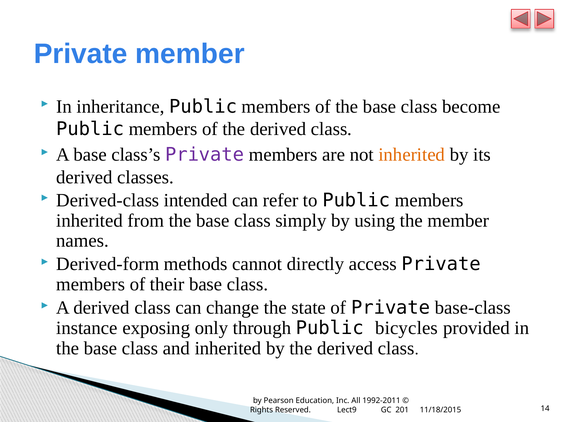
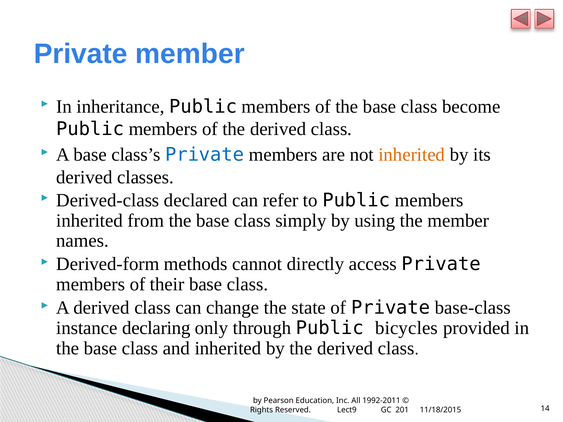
Private colour: purple -> blue (205, 155)
intended: intended -> declared (196, 200)
exposing: exposing -> declaring (156, 328)
